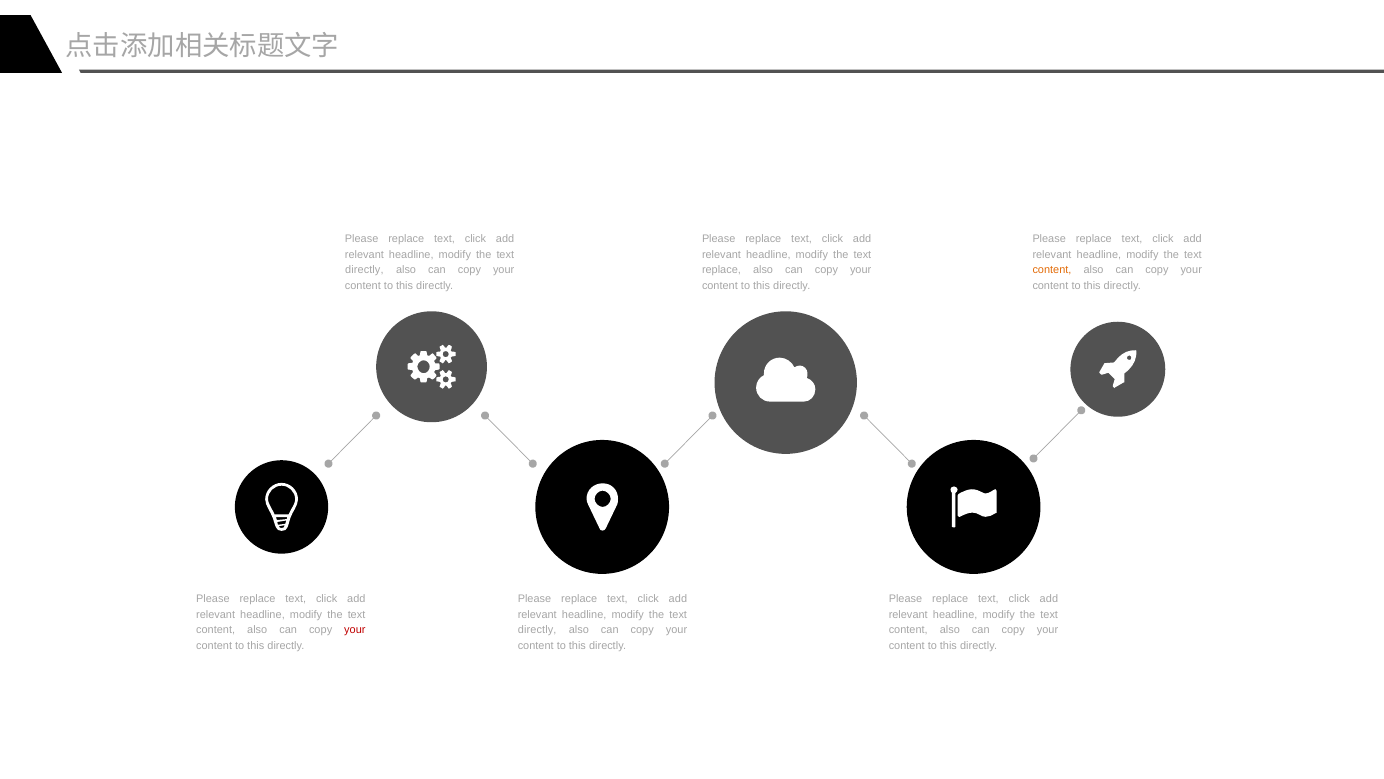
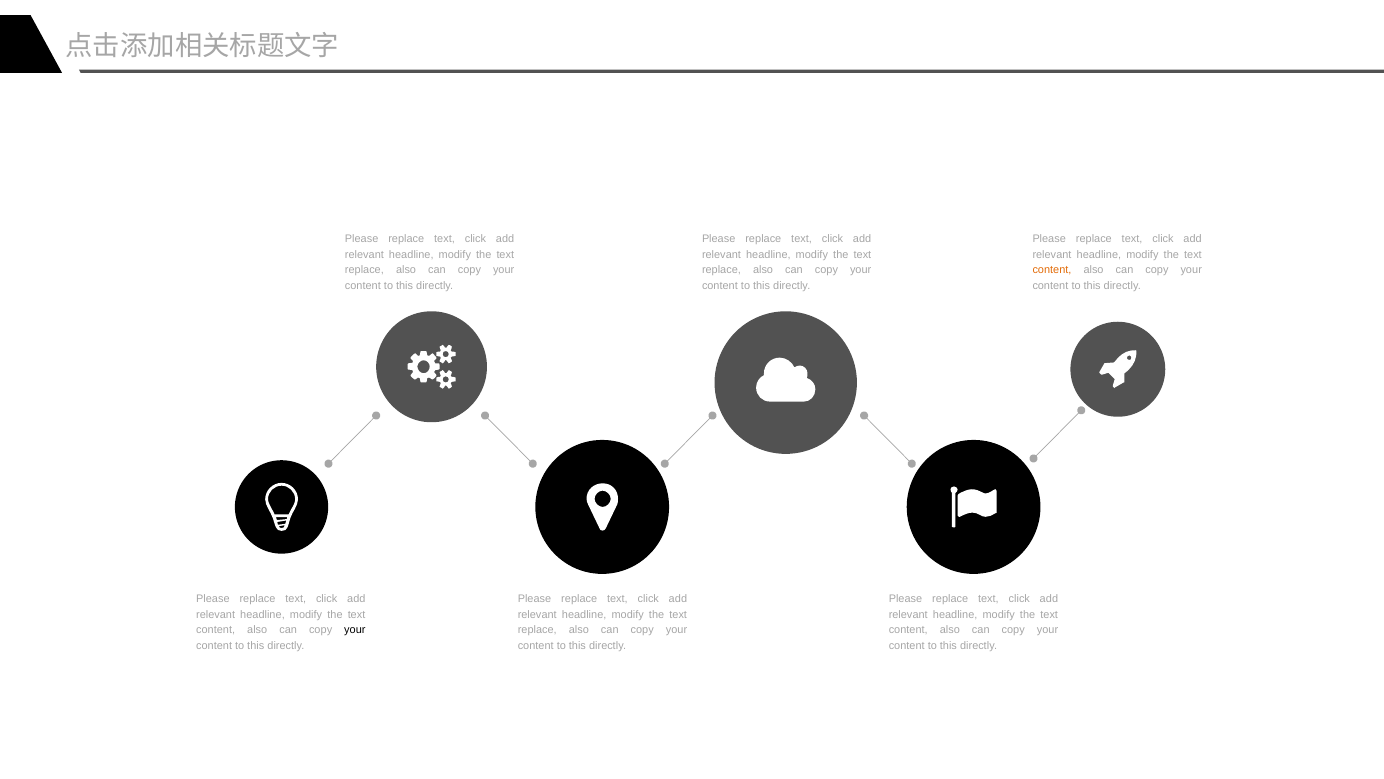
directly: directly -> replace (364, 270)
your colour: red -> black (355, 630)
directly: directly -> replace (537, 630)
